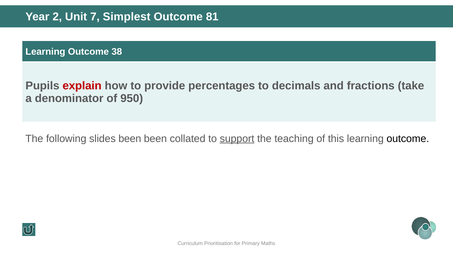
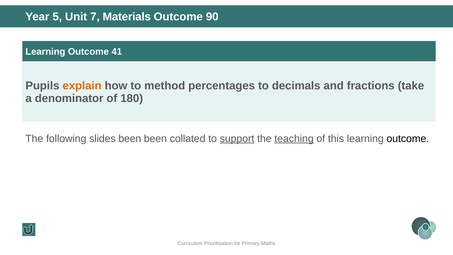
2: 2 -> 5 (57, 17)
Simplest: Simplest -> Materials (127, 17)
81: 81 -> 90 (212, 17)
38: 38 -> 41 (117, 52)
explain colour: red -> orange (82, 86)
provide: provide -> method (165, 86)
950: 950 -> 180 (132, 98)
teaching underline: none -> present (294, 139)
